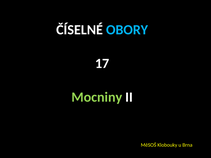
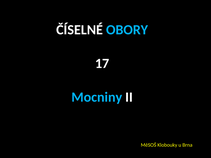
Mocniny colour: light green -> light blue (97, 97)
